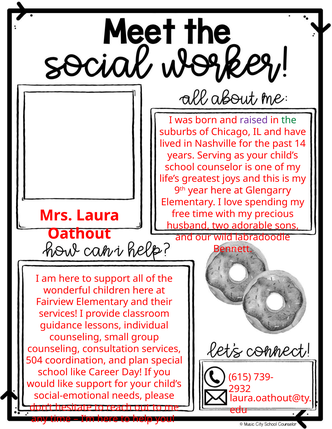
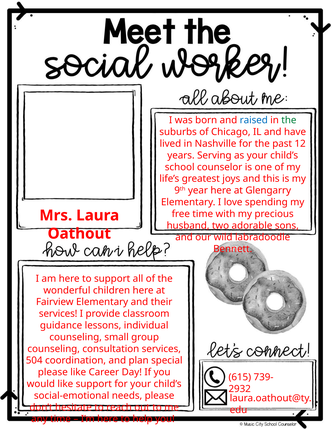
raised colour: purple -> blue (254, 120)
14: 14 -> 12 (300, 144)
school: school -> please (53, 373)
